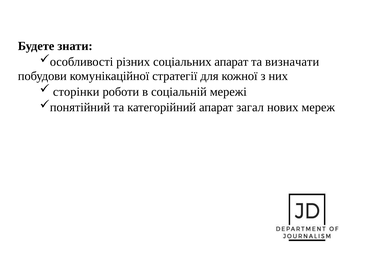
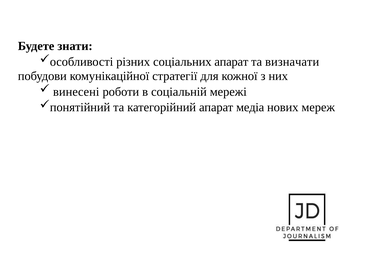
сторінки: сторінки -> винесені (76, 92)
загал: загал -> медіа (250, 107)
